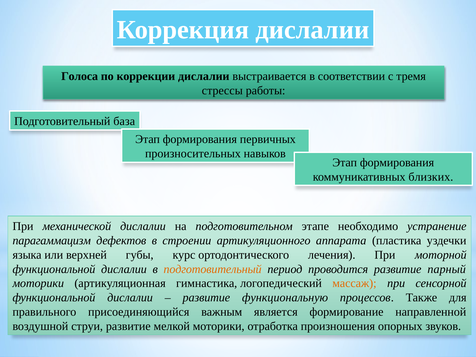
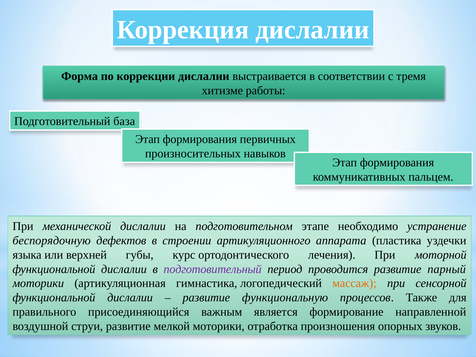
Голоса: Голоса -> Форма (80, 76)
стрессы: стрессы -> хитизме (222, 91)
близких: близких -> пальцем (431, 177)
парагаммацизм: парагаммацизм -> беспорядочную (52, 241)
подготовительный colour: orange -> purple (213, 269)
